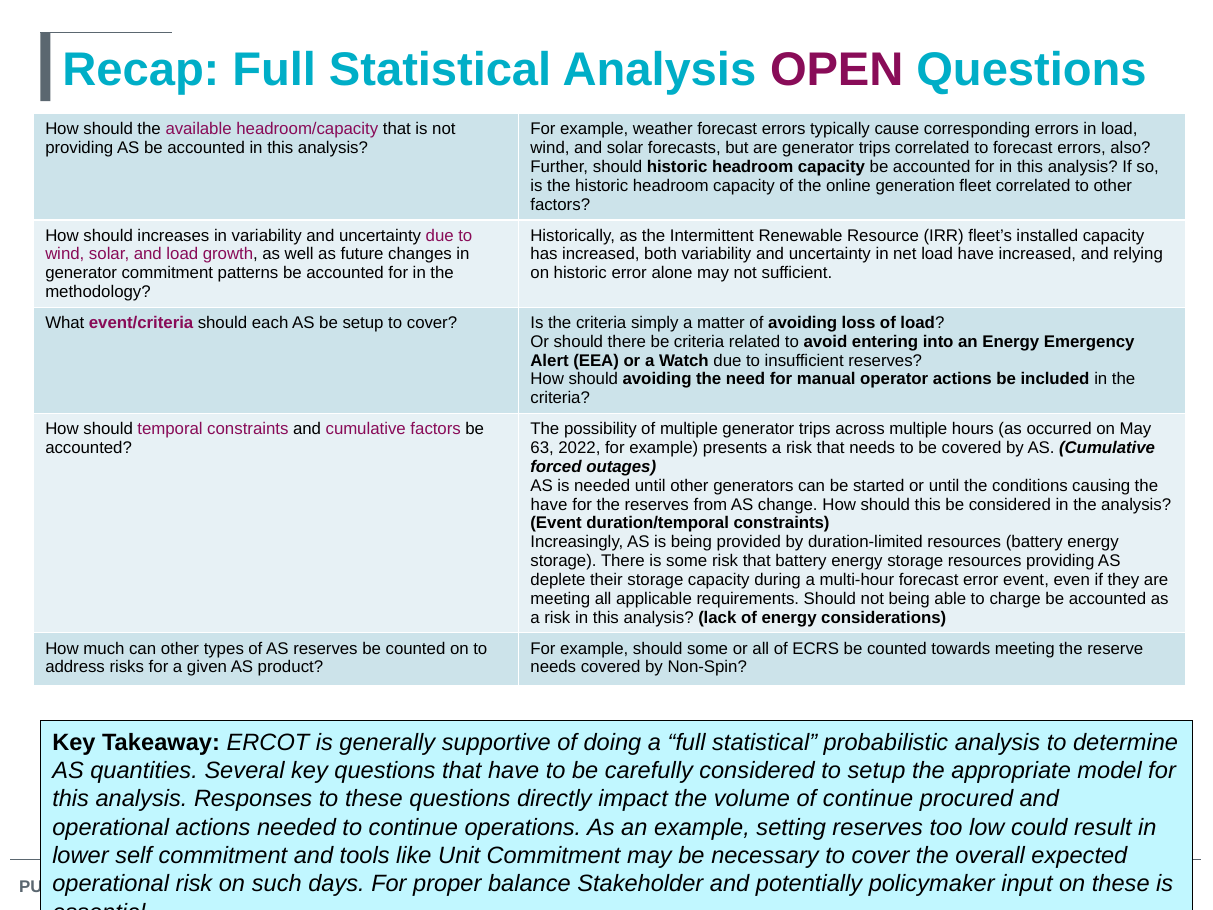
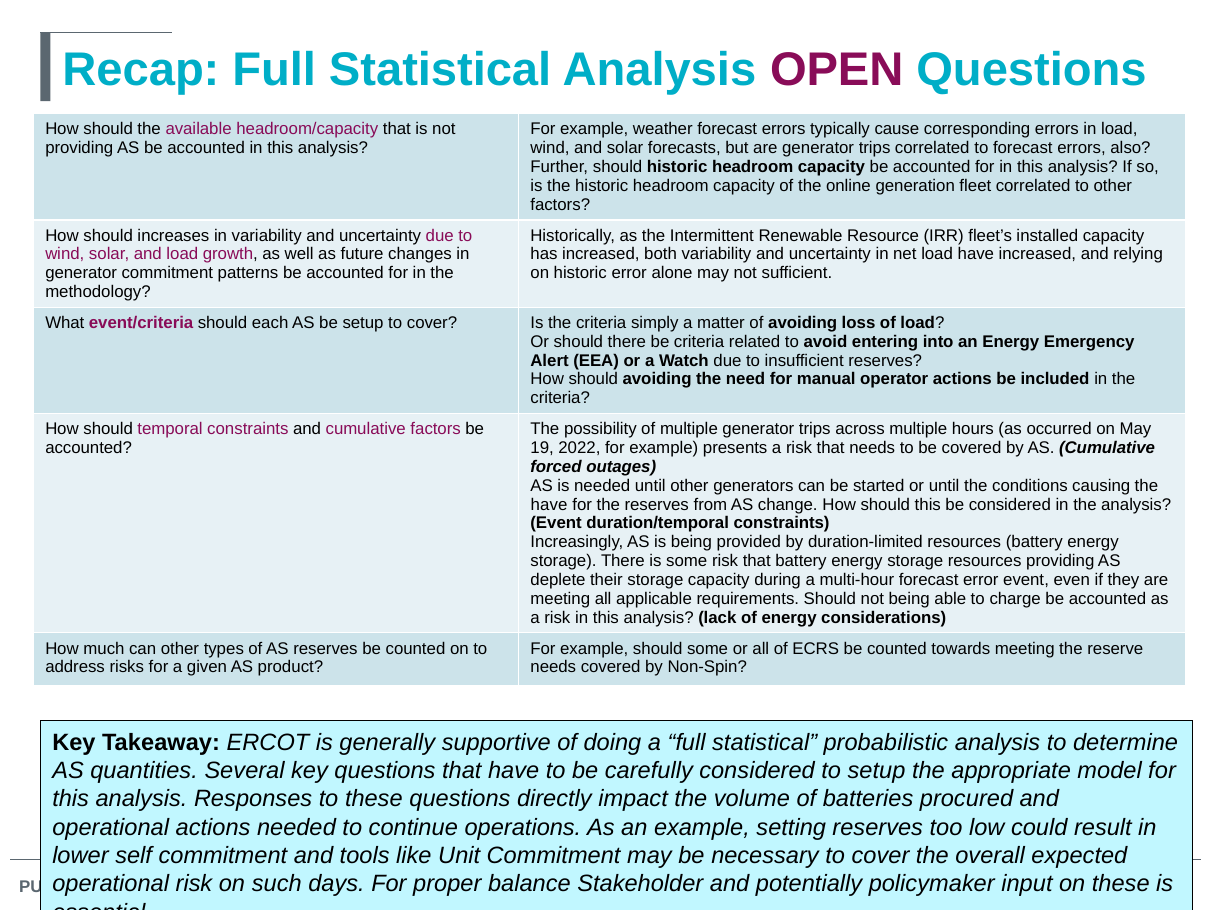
63: 63 -> 19 (542, 448)
of continue: continue -> batteries (868, 799)
